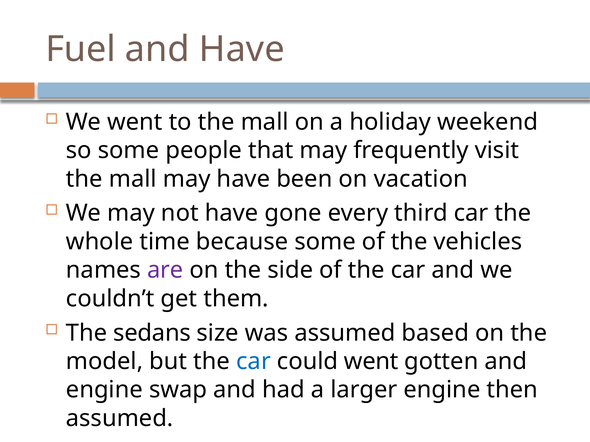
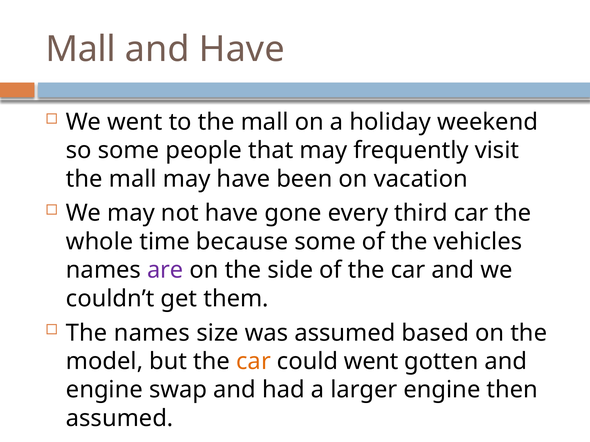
Fuel: Fuel -> Mall (81, 49)
The sedans: sedans -> names (152, 333)
car colour: blue -> orange (254, 362)
